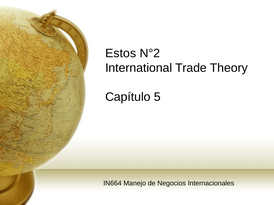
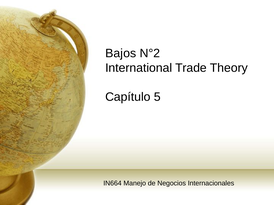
Estos: Estos -> Bajos (121, 53)
